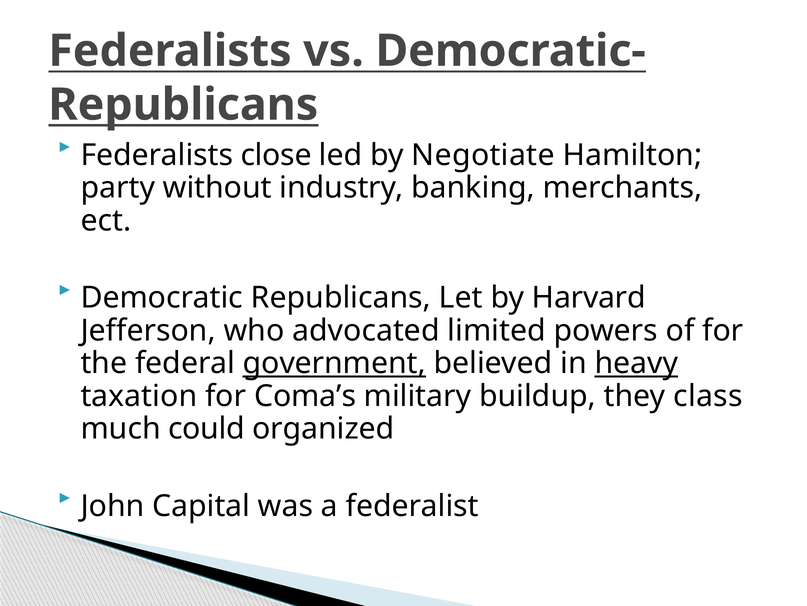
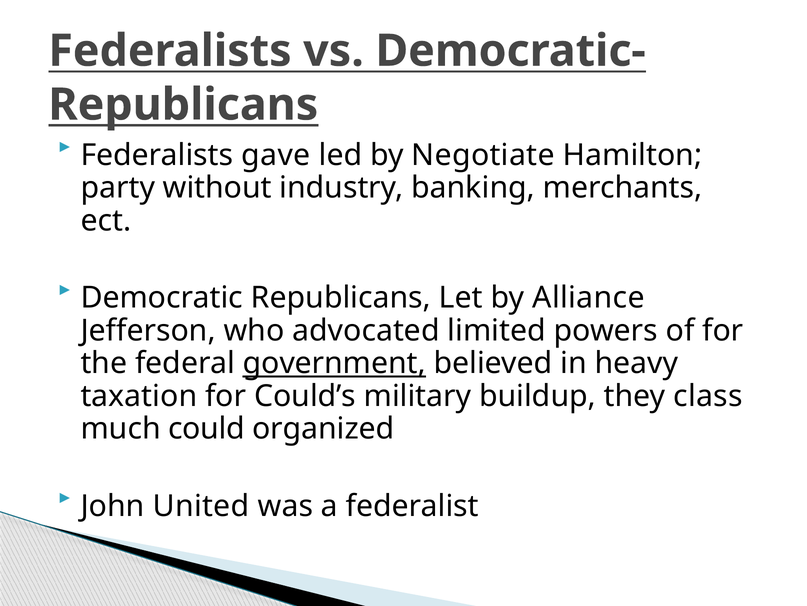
close: close -> gave (276, 155)
Harvard: Harvard -> Alliance (589, 298)
heavy underline: present -> none (636, 363)
Coma’s: Coma’s -> Could’s (305, 396)
Capital: Capital -> United (201, 506)
